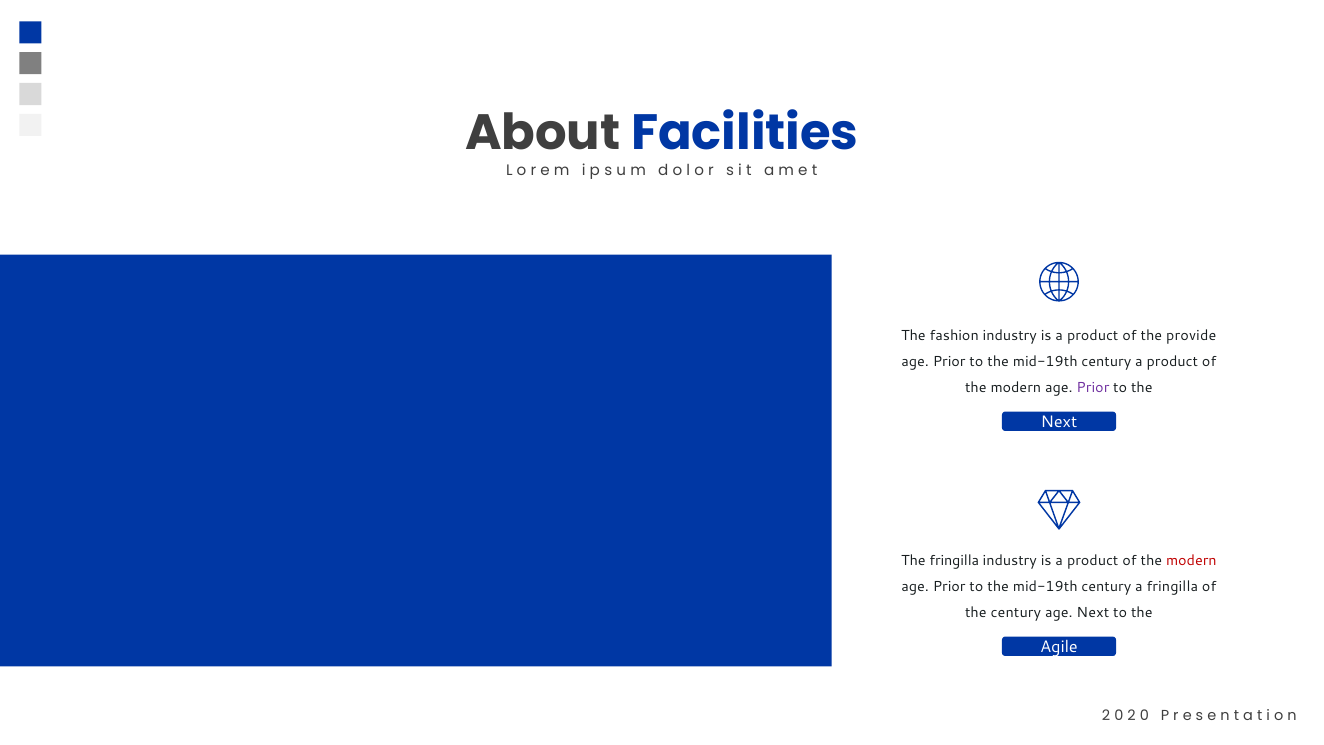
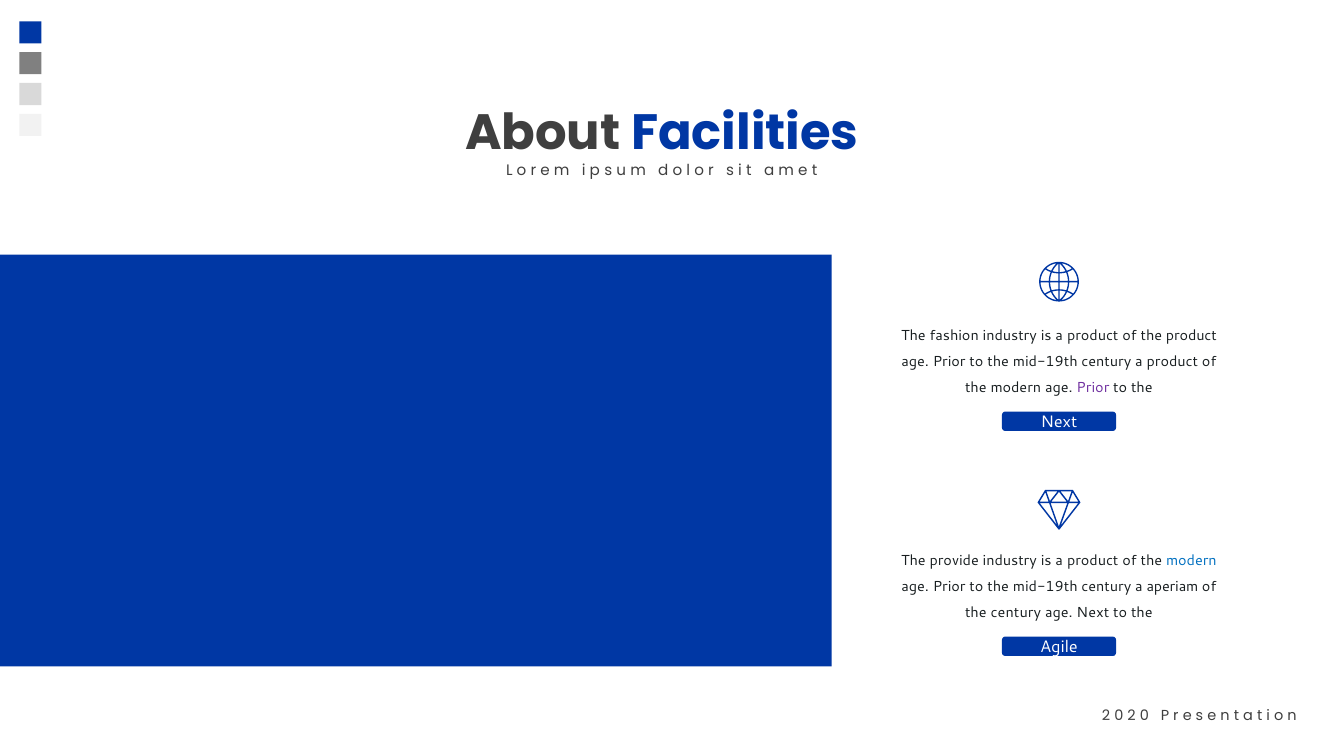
the provide: provide -> product (1191, 335)
The fringilla: fringilla -> provide (954, 560)
modern colour: red -> blue (1191, 560)
a fringilla: fringilla -> aperiam (1172, 586)
